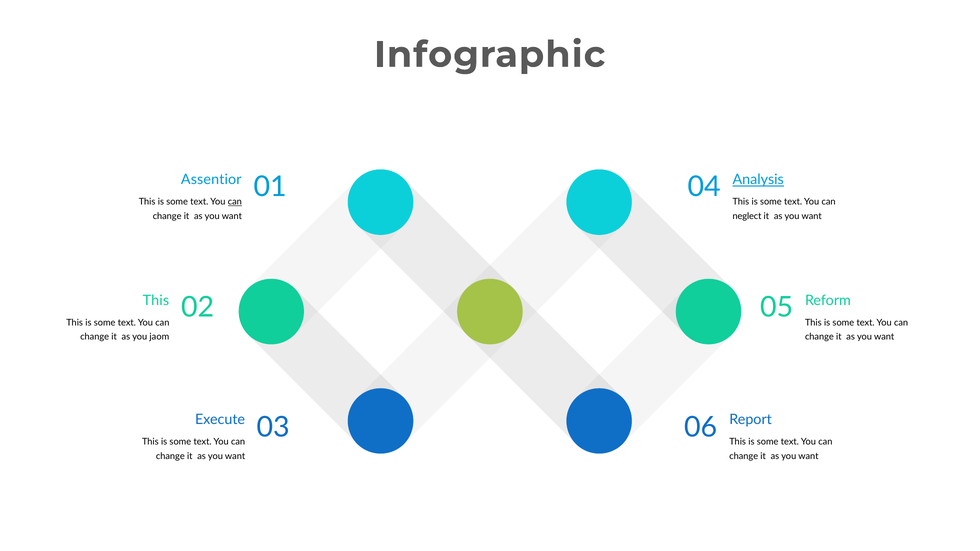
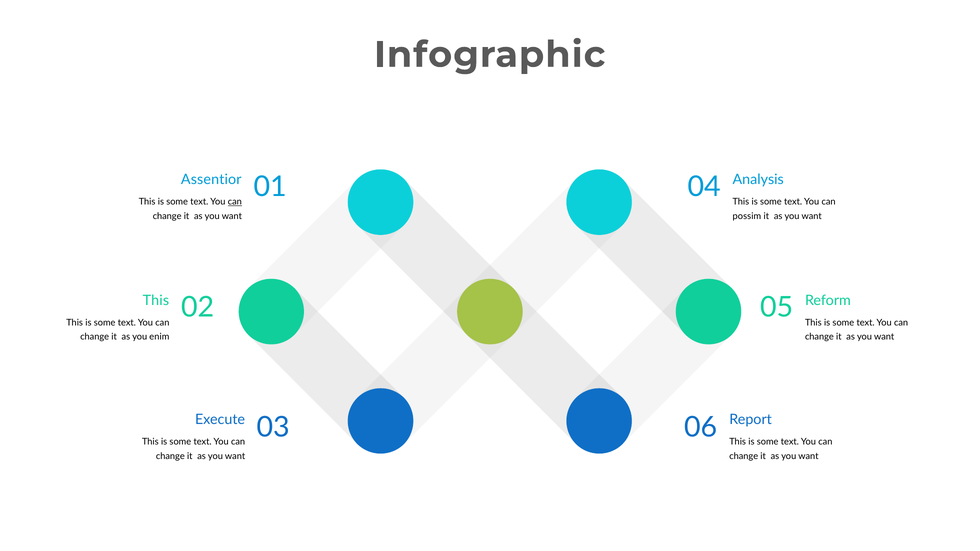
Analysis underline: present -> none (758, 180)
neglect: neglect -> possim (747, 216)
jaom: jaom -> enim (159, 337)
